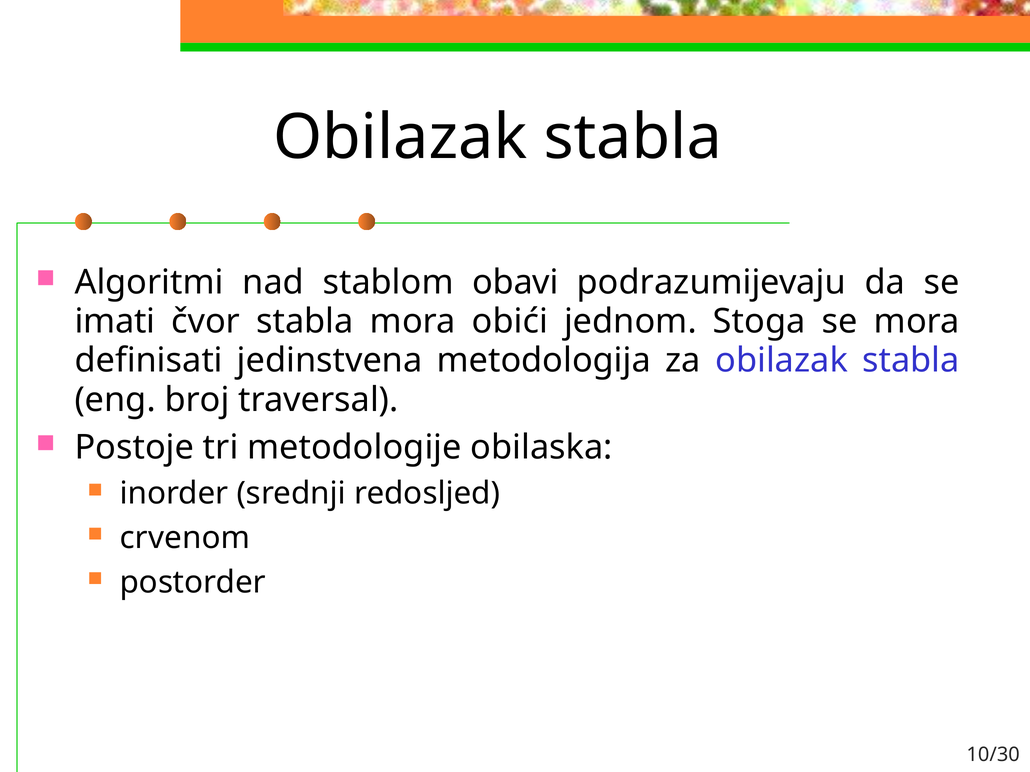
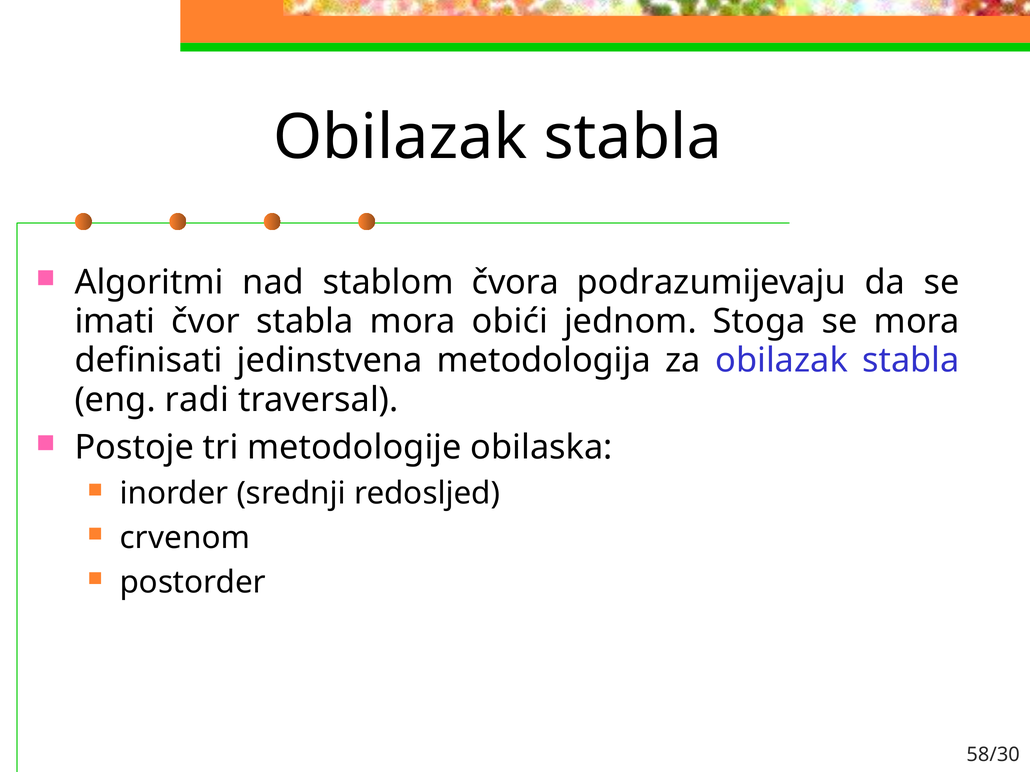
obavi: obavi -> čvora (515, 283)
broj: broj -> radi (197, 400)
10/30: 10/30 -> 58/30 (993, 755)
